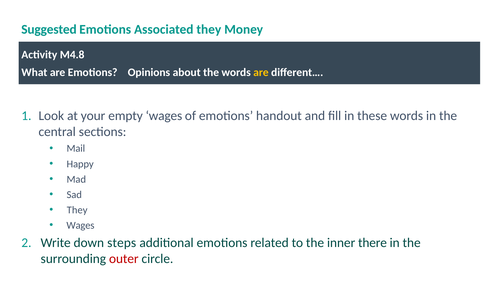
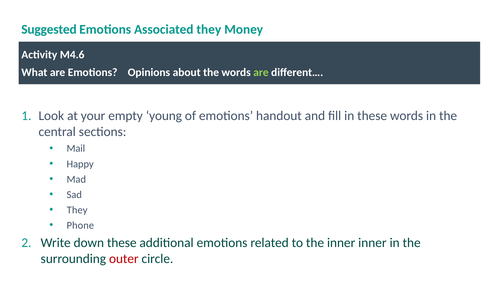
M4.8: M4.8 -> M4.6 (72, 55)
are colour: yellow -> light green (261, 72)
empty wages: wages -> young (164, 116)
Wages: Wages -> Phone (80, 225)
down steps: steps -> these (122, 243)
inner there: there -> inner (372, 243)
